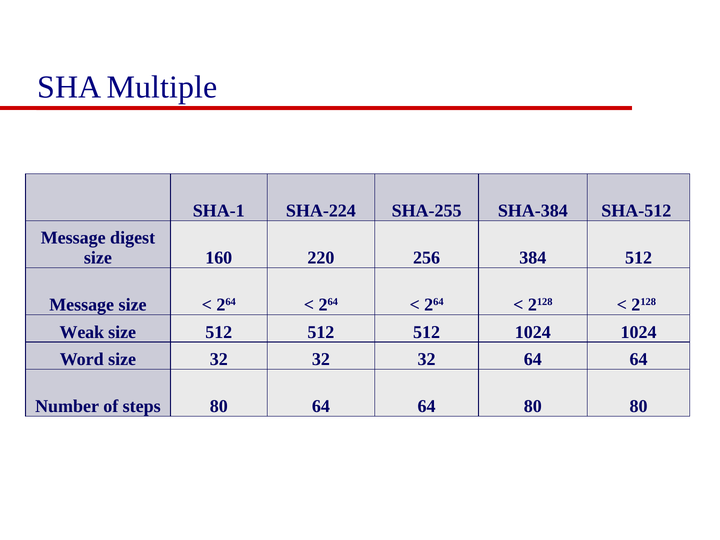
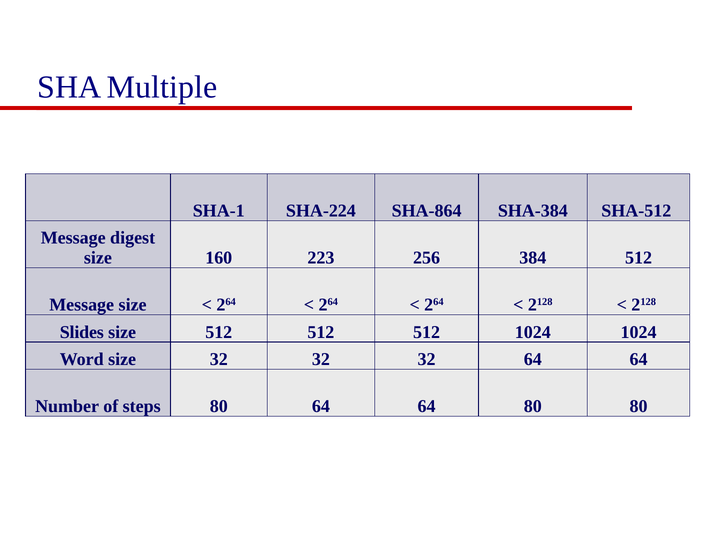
SHA-255: SHA-255 -> SHA-864 (427, 211)
220: 220 -> 223 (321, 258)
Weak: Weak -> Slides (82, 332)
